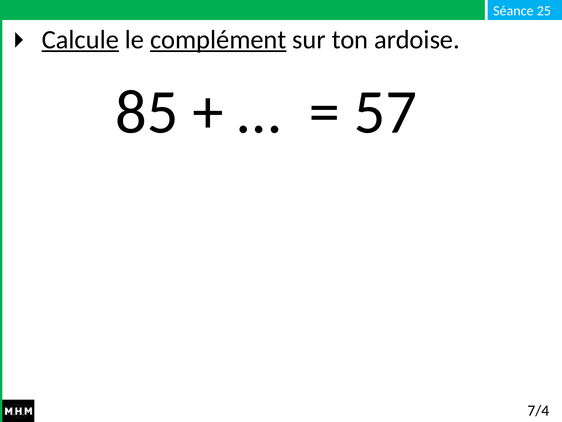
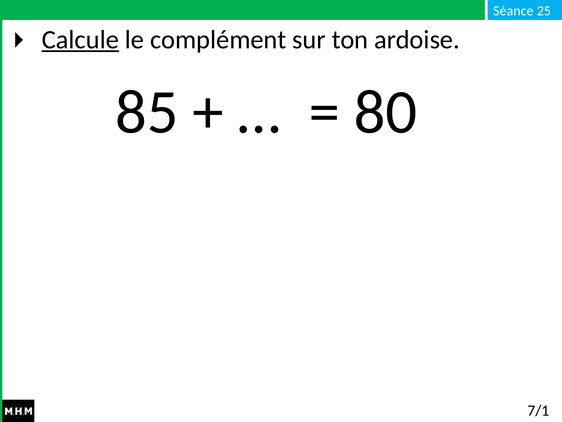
complément underline: present -> none (218, 40)
57: 57 -> 80 (386, 112)
7/4: 7/4 -> 7/1 (538, 410)
